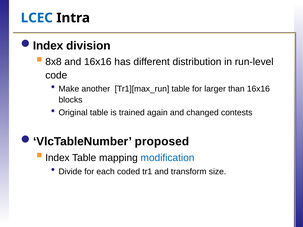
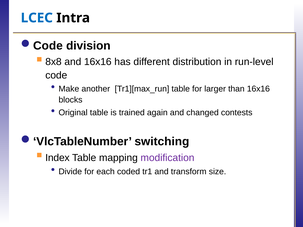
Index: Index -> Code (48, 46)
proposed: proposed -> switching (162, 142)
modification colour: blue -> purple (167, 158)
